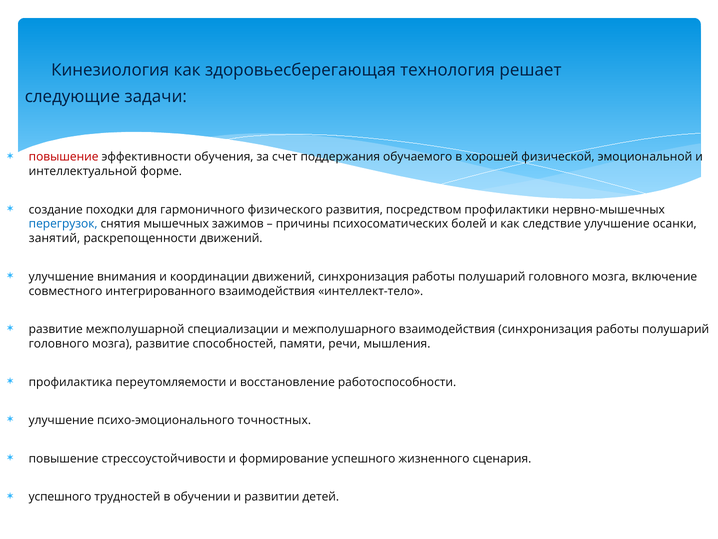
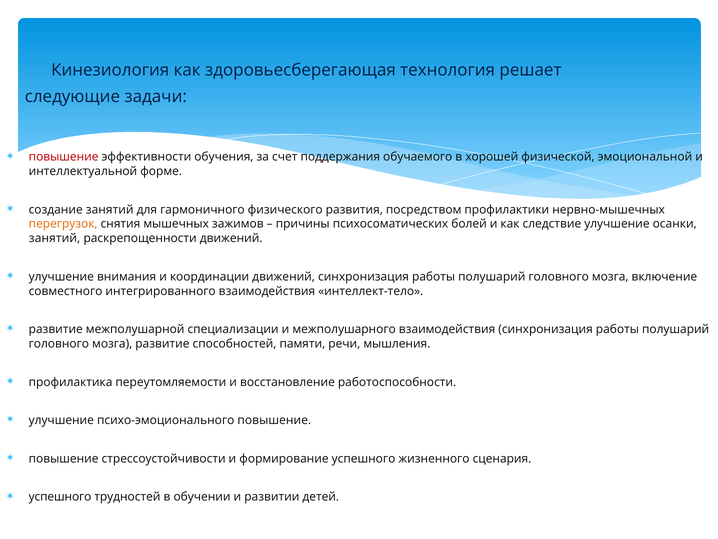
создание походки: походки -> занятий (110, 209)
перегрузок colour: blue -> orange (63, 224)
психо-эмоционального точностных: точностных -> повышение (274, 420)
